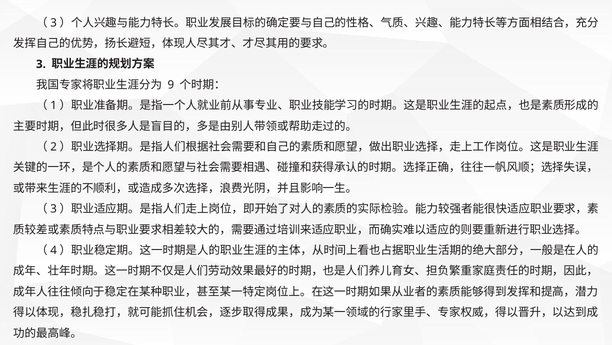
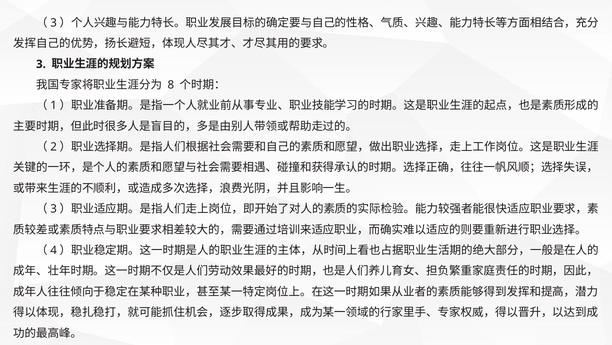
9: 9 -> 8 (171, 85)
